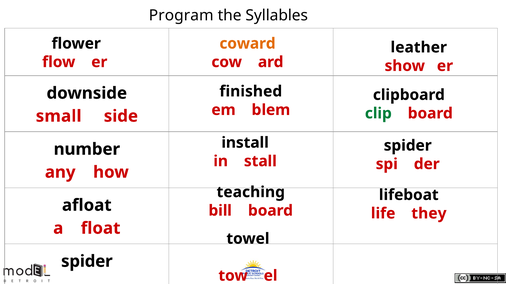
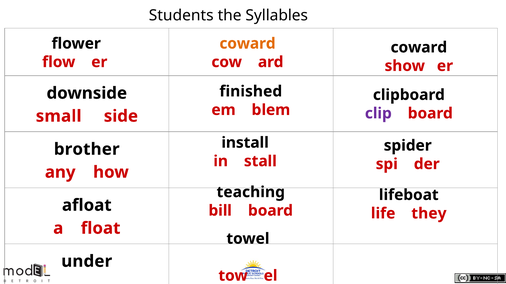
Program: Program -> Students (181, 15)
leather: leather -> coward (419, 47)
clip colour: green -> purple (378, 114)
number: number -> brother (87, 150)
spider: spider -> under (87, 262)
